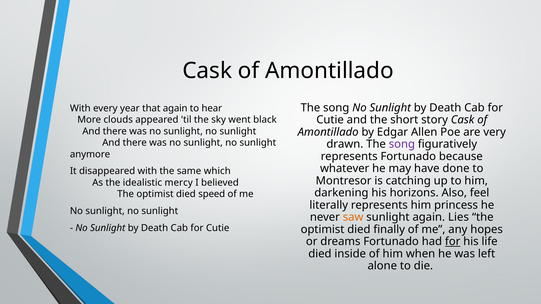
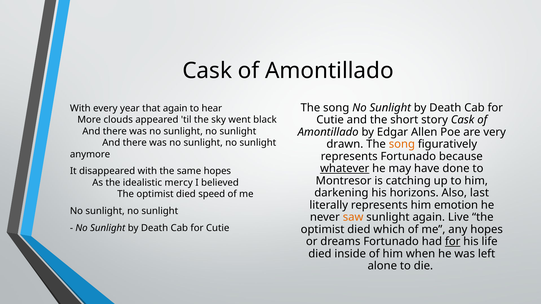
song colour: purple -> orange (402, 144)
whatever underline: none -> present (345, 169)
same which: which -> hopes (217, 171)
feel: feel -> last (479, 193)
princess: princess -> emotion (456, 205)
Lies: Lies -> Live (459, 217)
finally: finally -> which (389, 230)
